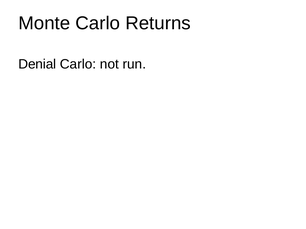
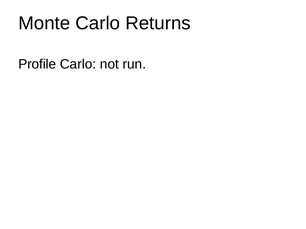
Denial: Denial -> Profile (37, 64)
